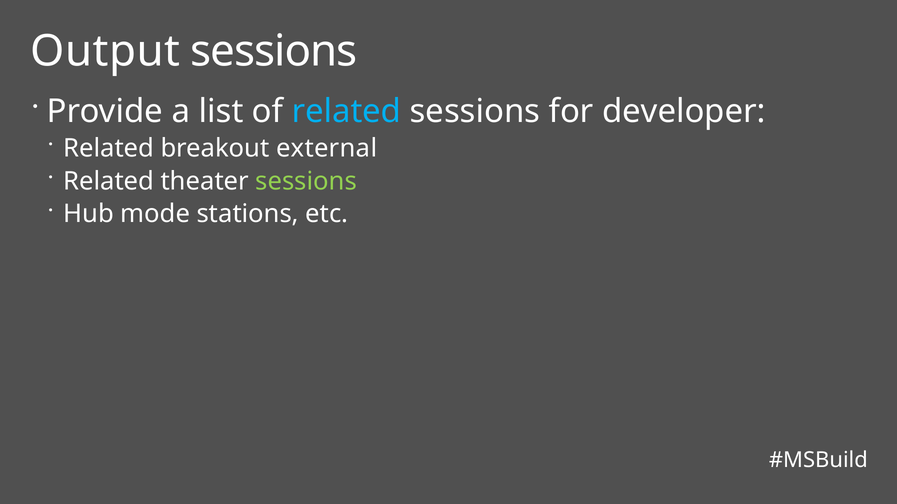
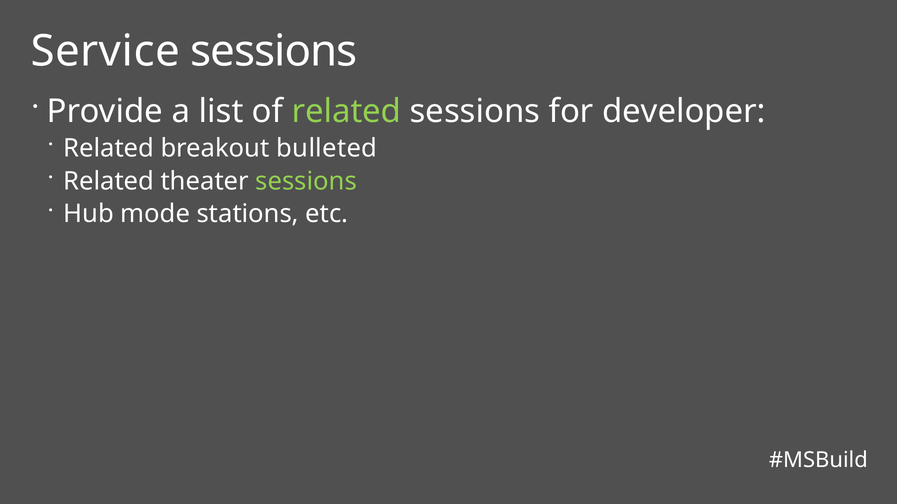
Output: Output -> Service (105, 51)
related colour: light blue -> light green (347, 112)
external: external -> bulleted (327, 148)
